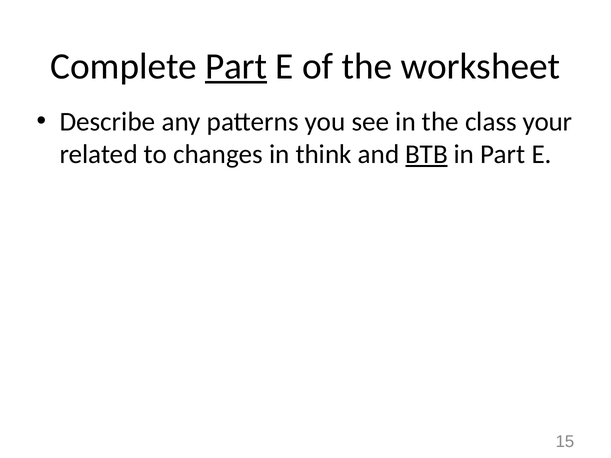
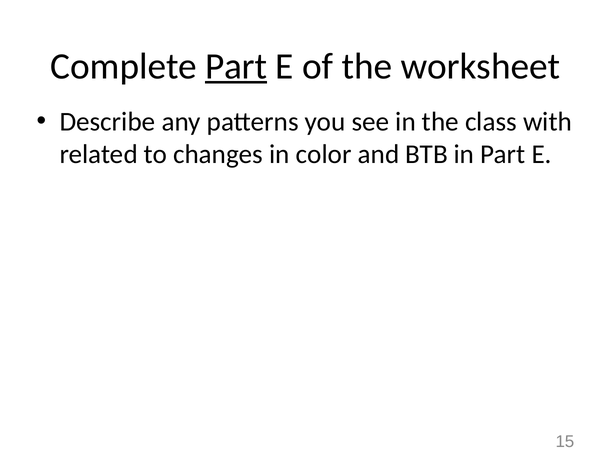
your: your -> with (547, 122)
think: think -> color (324, 154)
BTB underline: present -> none (427, 154)
